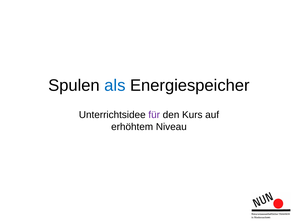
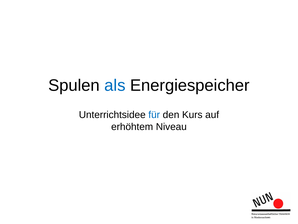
für colour: purple -> blue (154, 115)
